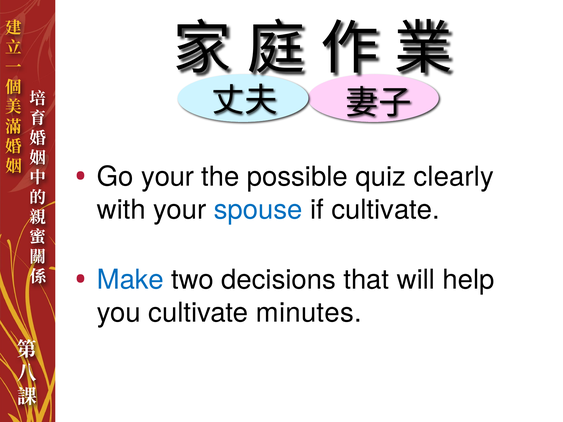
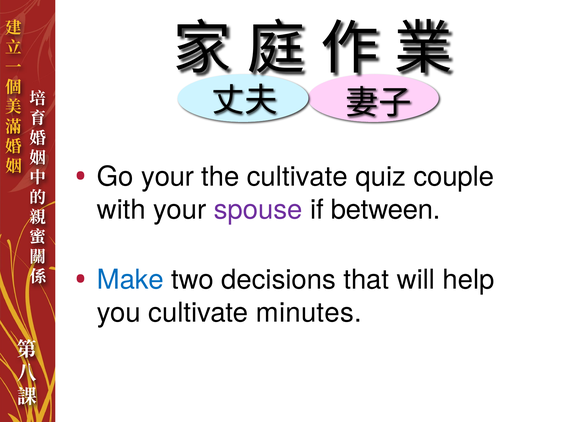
the possible: possible -> cultivate (297, 177)
clearly: clearly -> couple (454, 177)
spouse colour: blue -> purple (258, 210)
if cultivate: cultivate -> between (386, 210)
